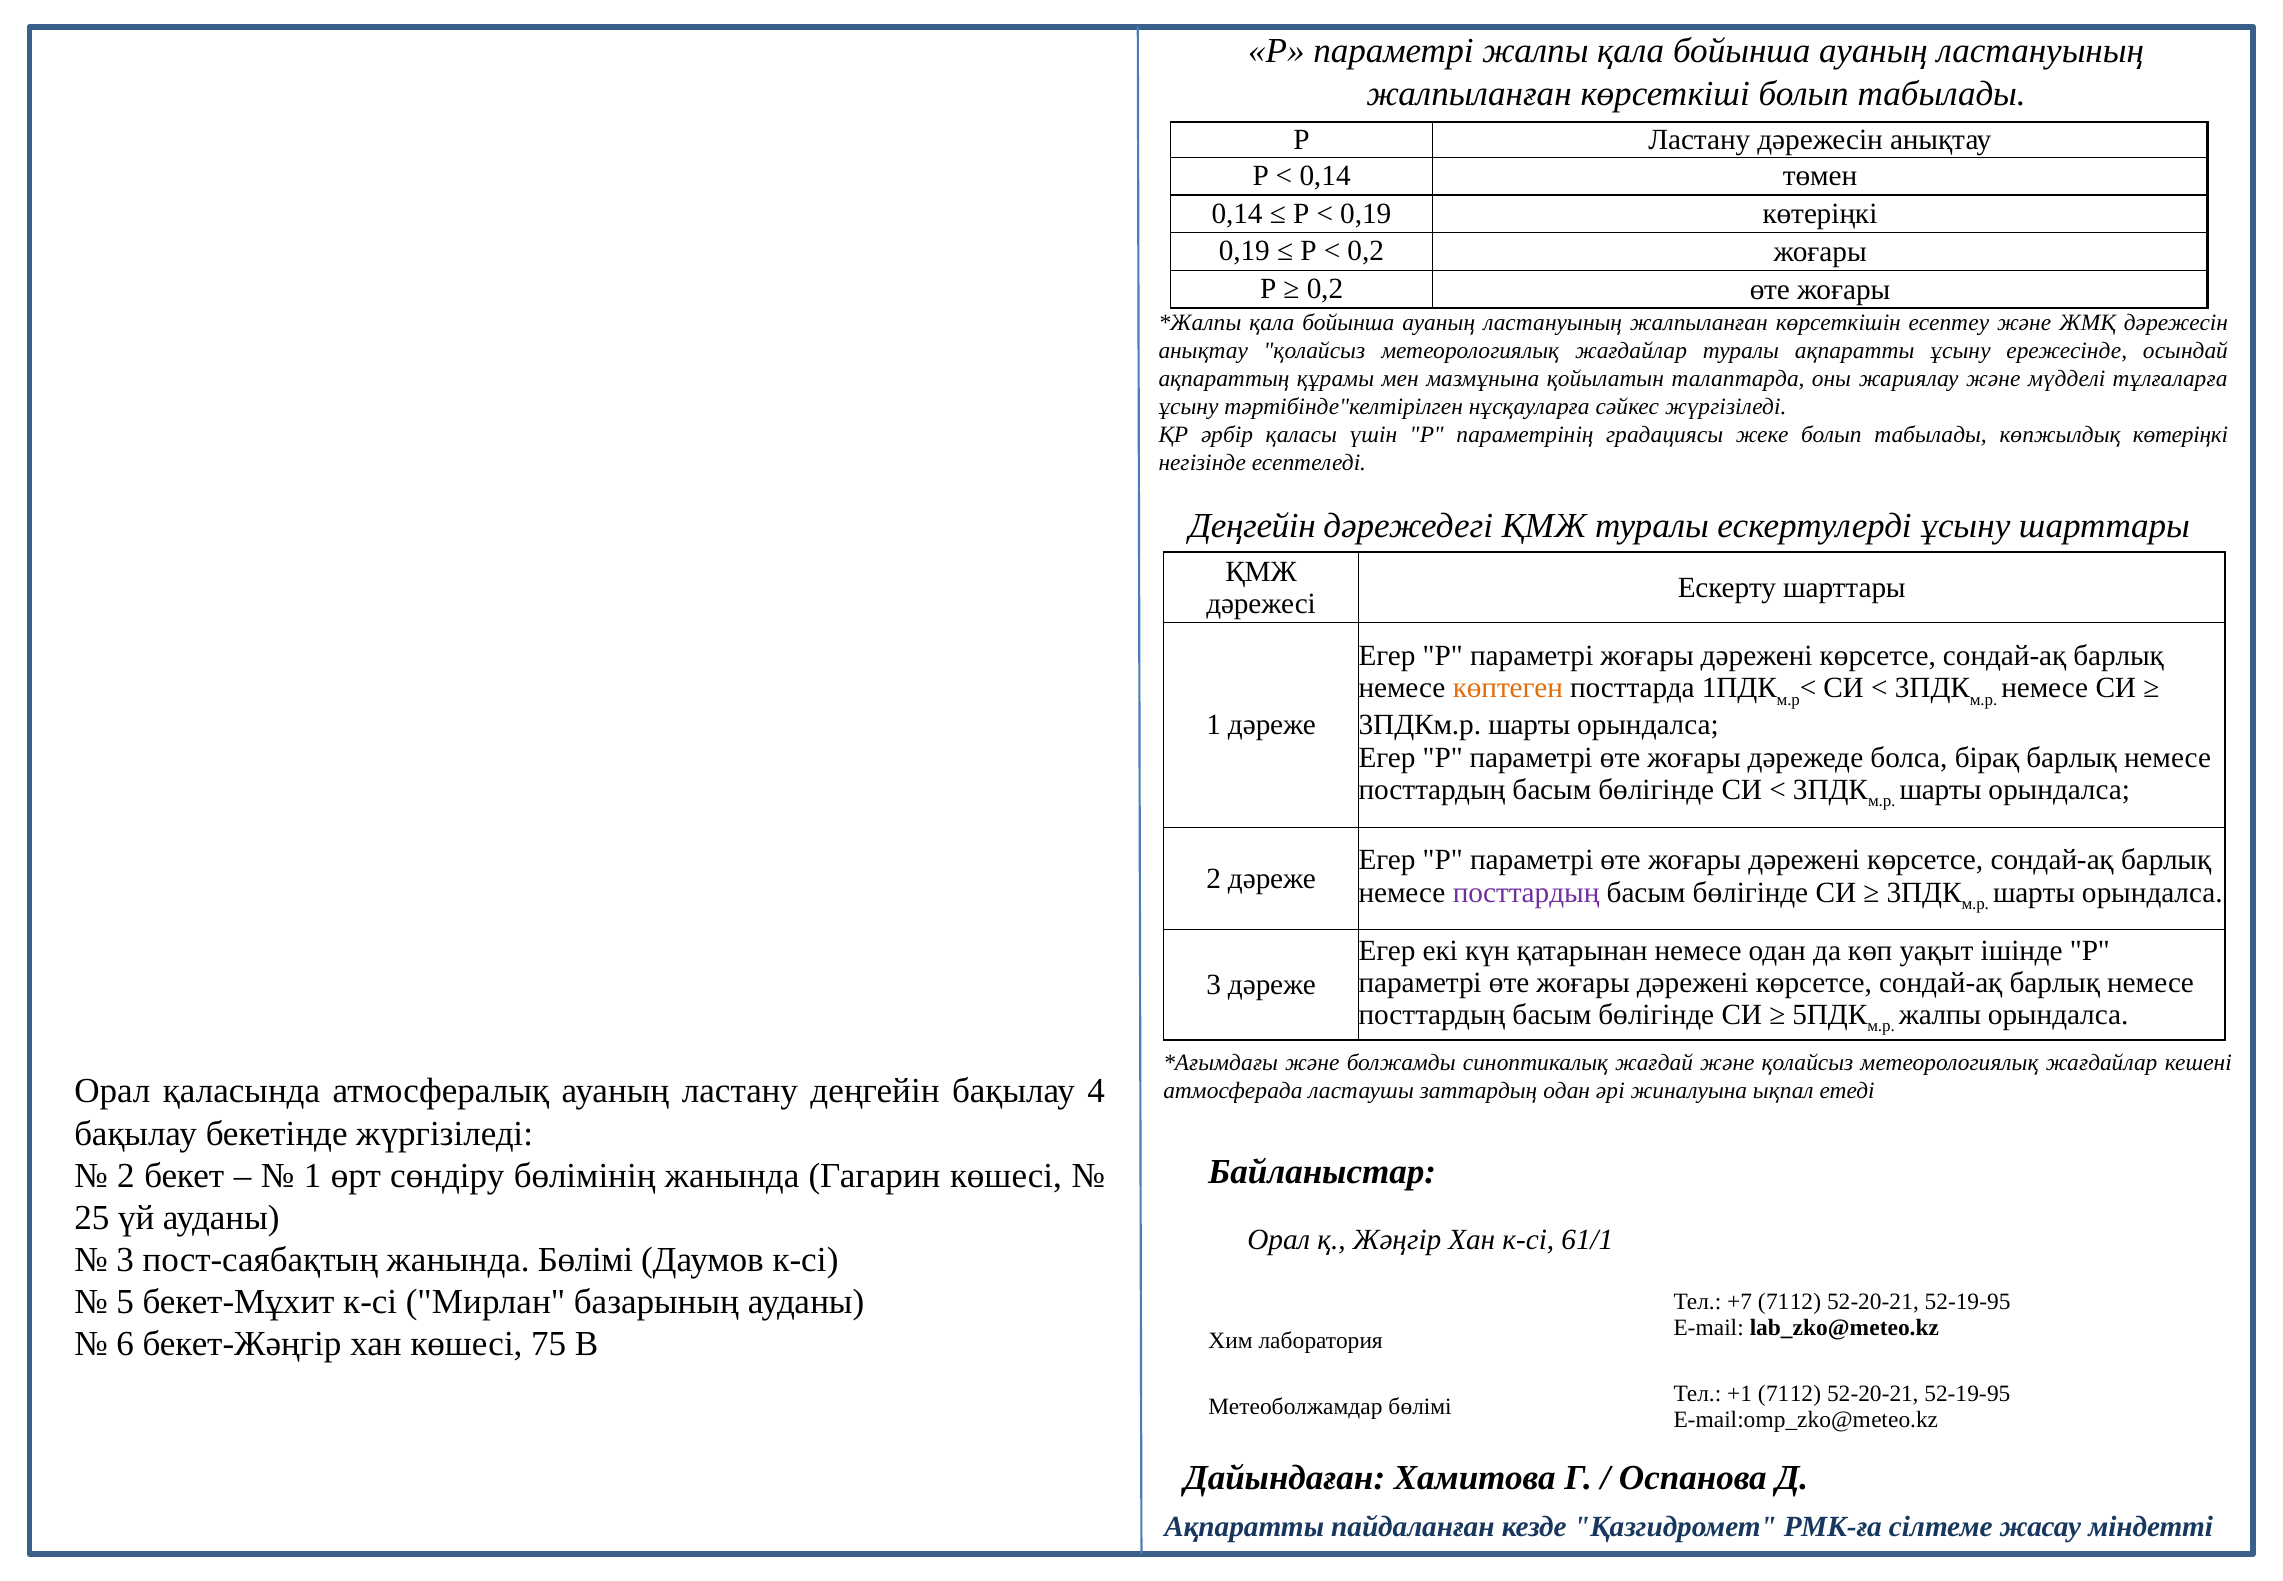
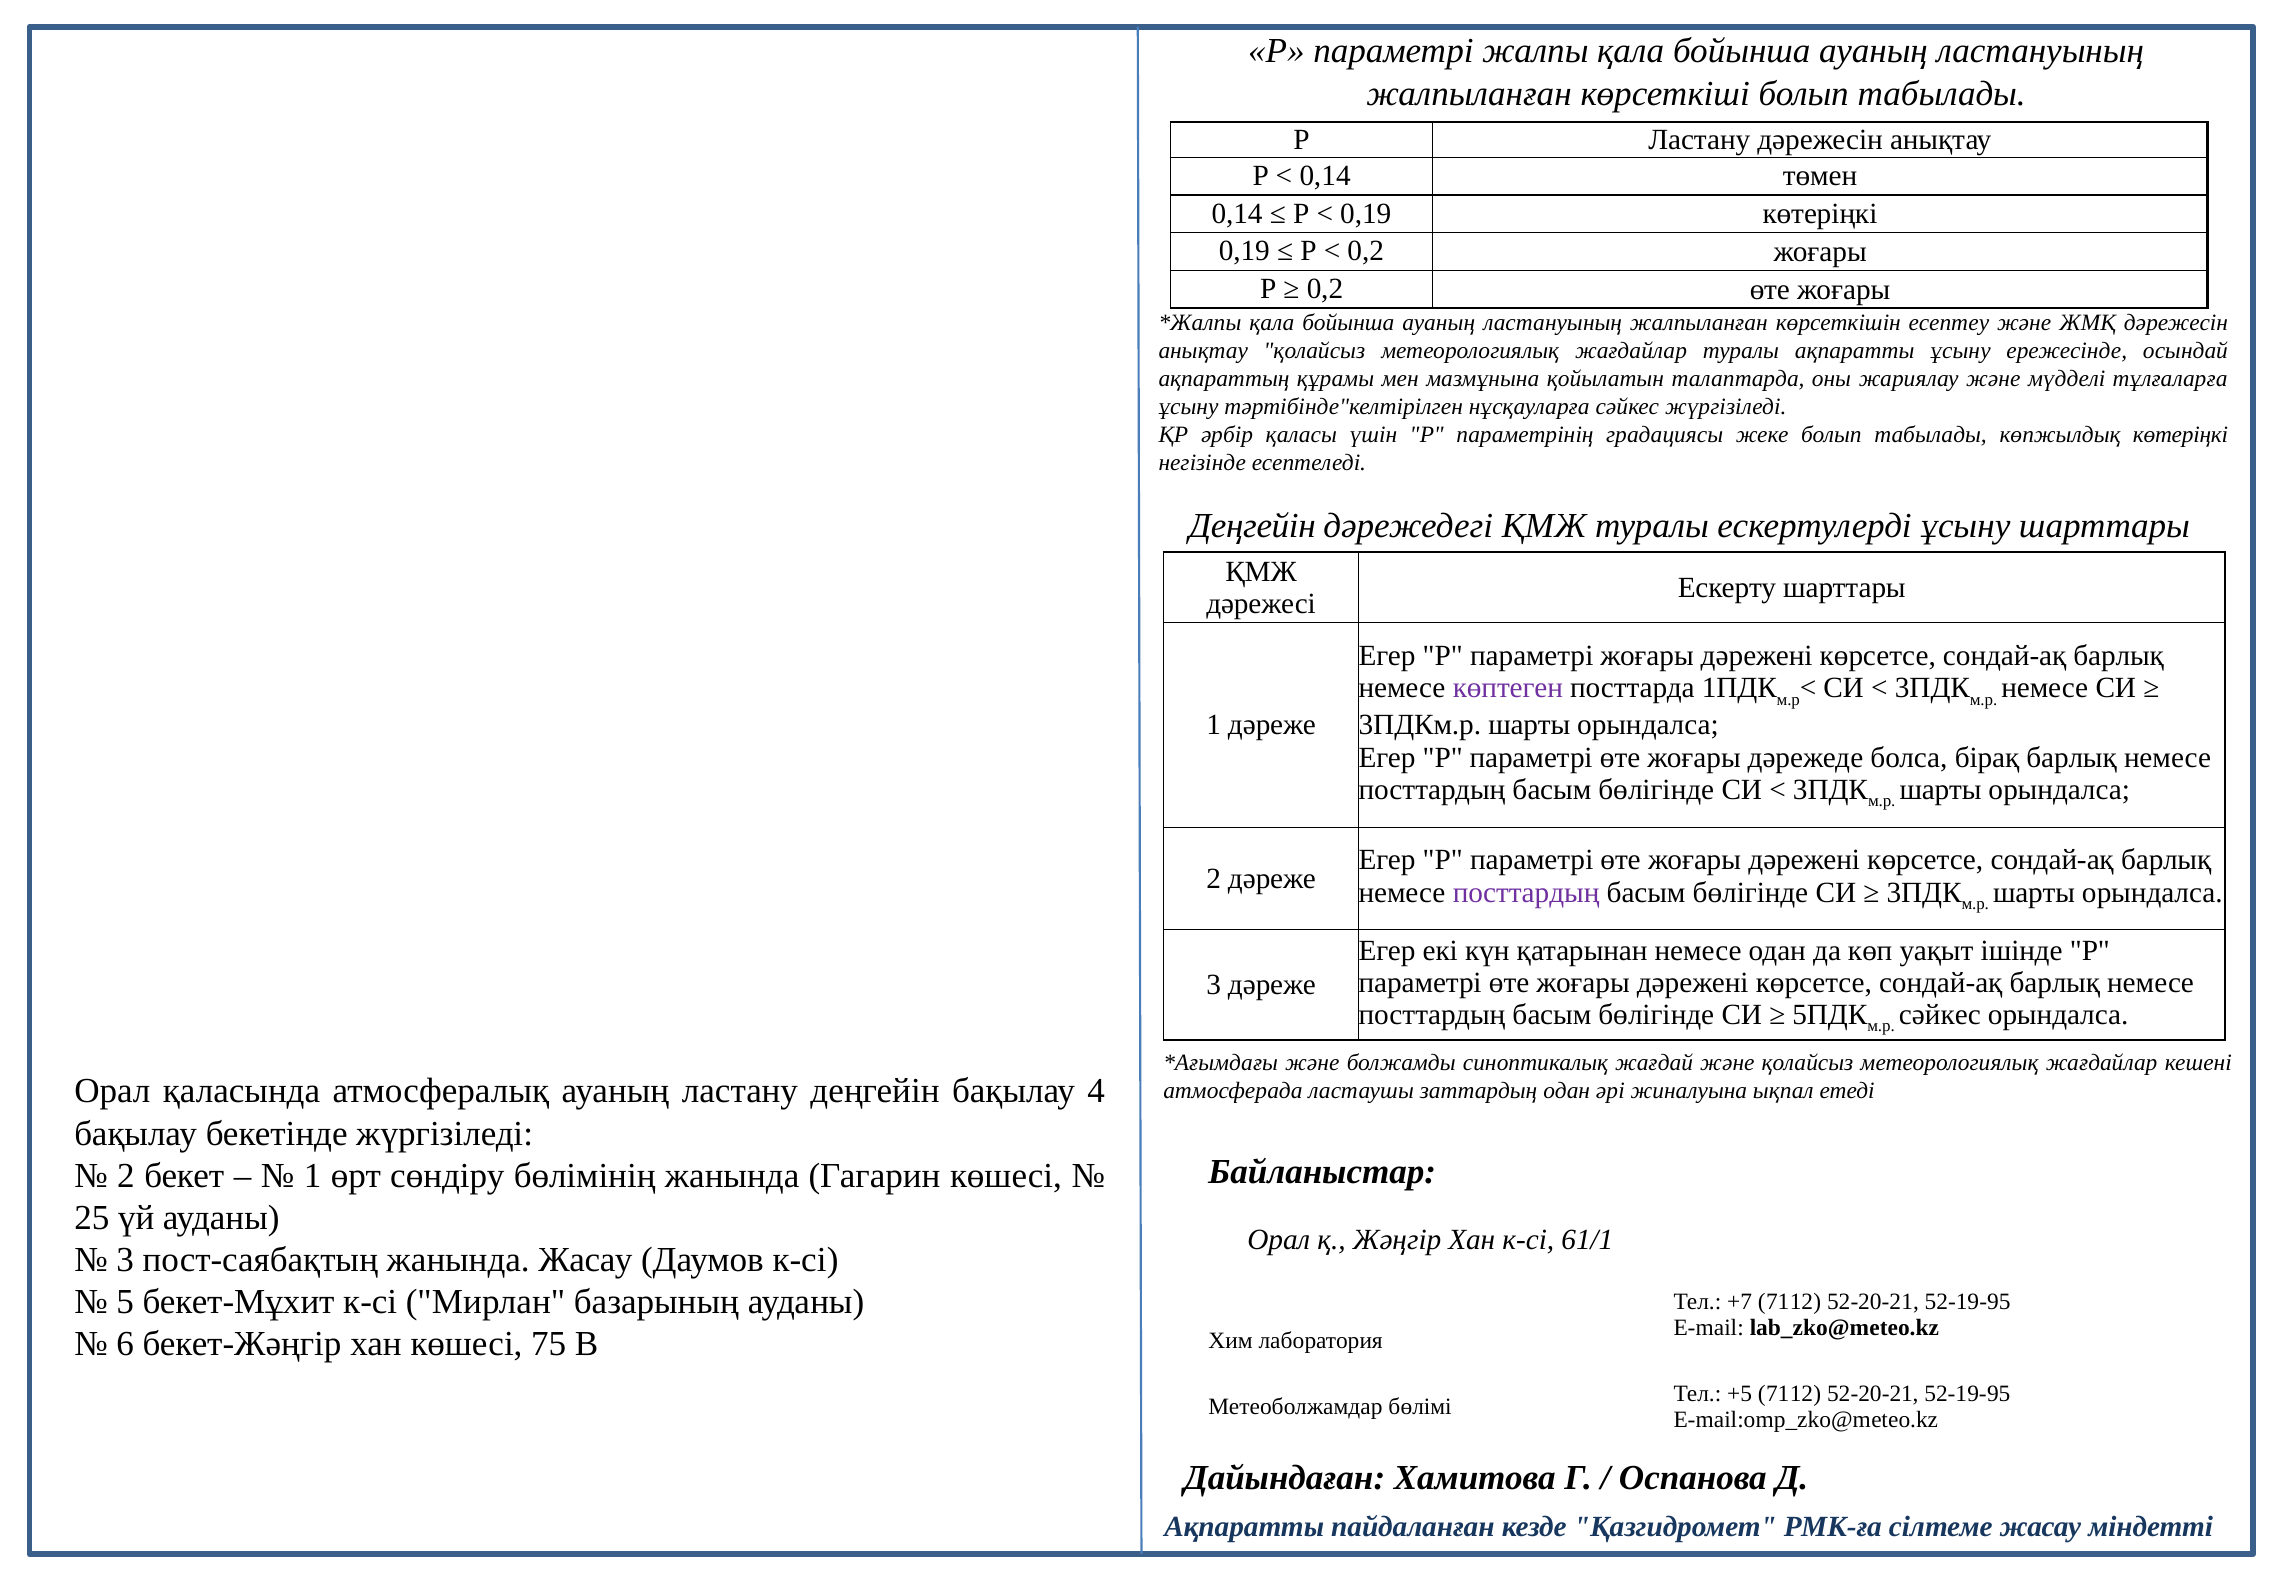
көптеген colour: orange -> purple (1508, 688)
жалпы: жалпы -> сәйкес (1940, 1015)
жанында Бөлімі: Бөлімі -> Жасау (585, 1260)
+1: +1 -> +5 (1740, 1393)
